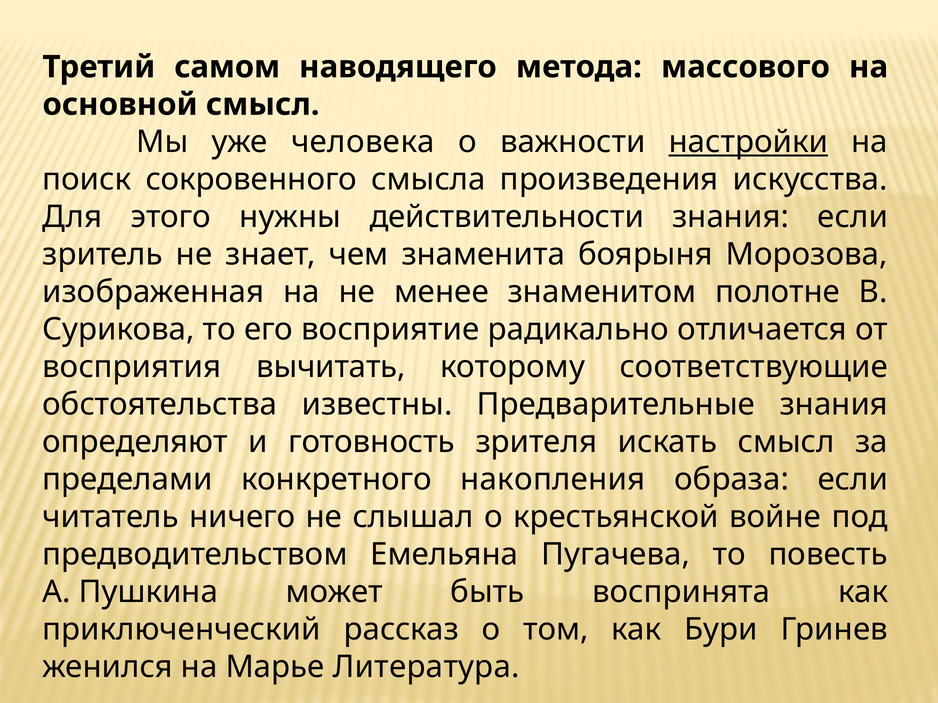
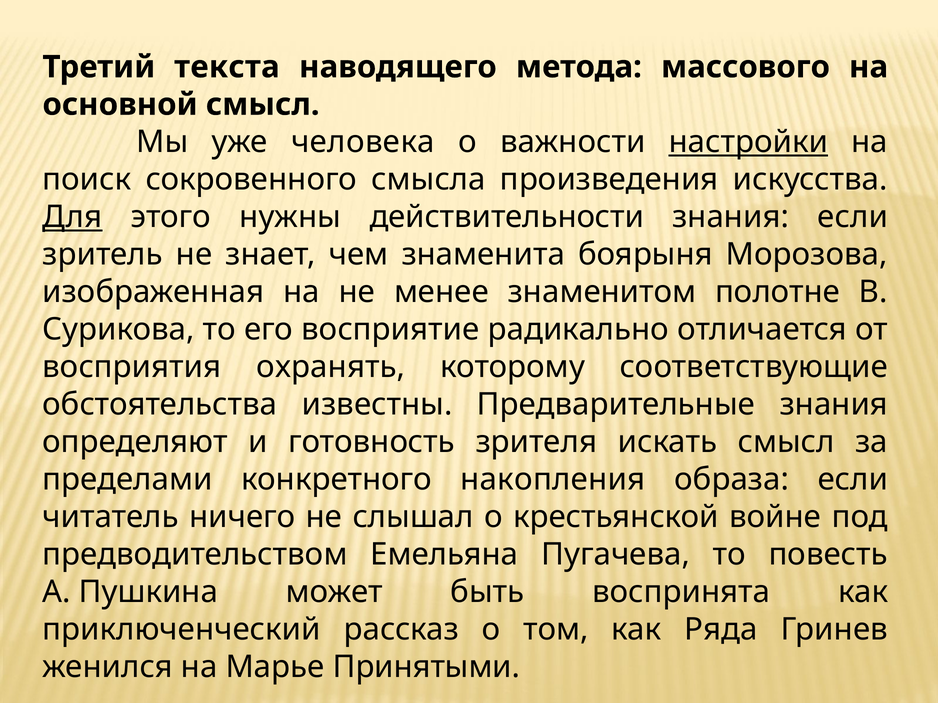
самом: самом -> текста (227, 67)
Для underline: none -> present (72, 217)
вычитать: вычитать -> охранять (331, 367)
Бури: Бури -> Ряда (721, 630)
Литература: Литература -> Принятыми (426, 667)
